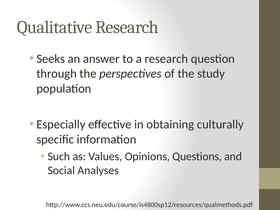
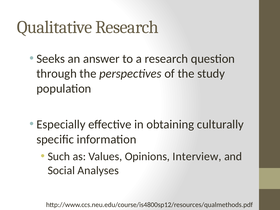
Questions: Questions -> Interview (197, 157)
